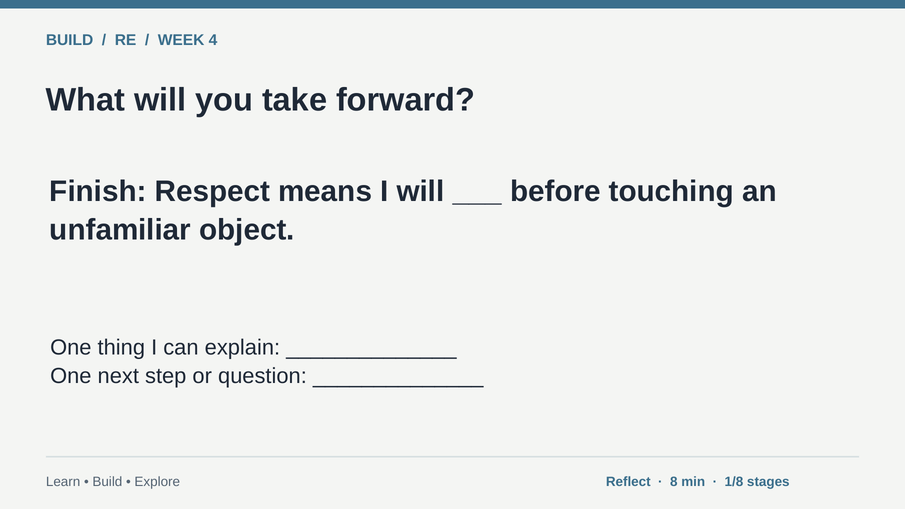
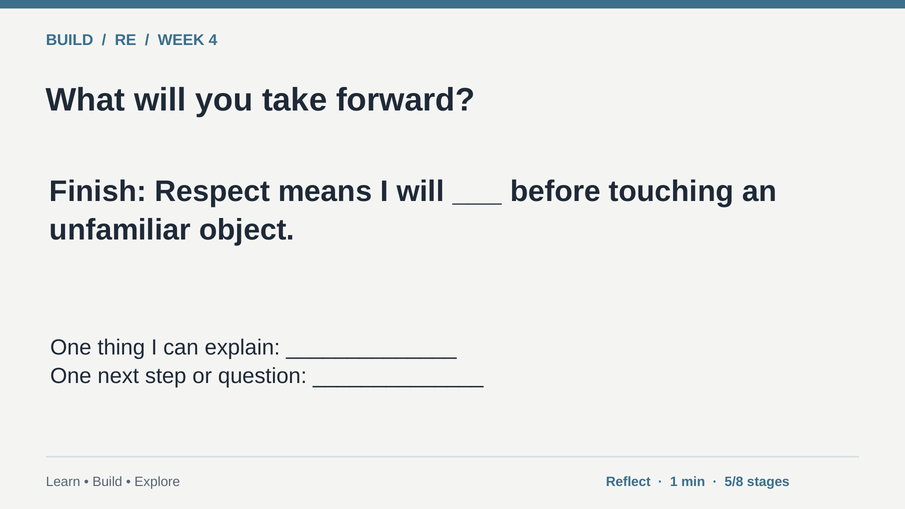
8: 8 -> 1 (674, 482)
1/8: 1/8 -> 5/8 (734, 482)
